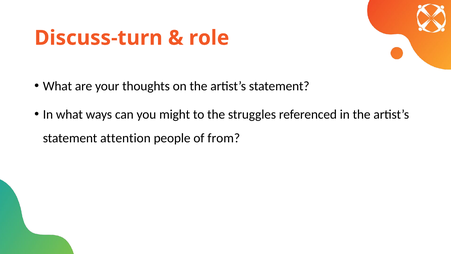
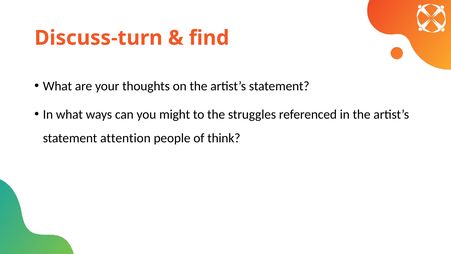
role: role -> find (209, 38)
from: from -> think (224, 138)
